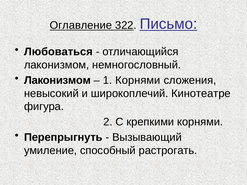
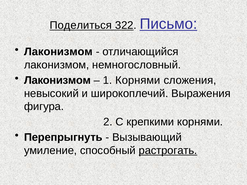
Оглавление: Оглавление -> Поделиться (81, 25)
Любоваться: Любоваться -> Лаконизмом (58, 52)
Кинотеатре: Кинотеатре -> Выражения (201, 94)
растрогать underline: none -> present (168, 151)
